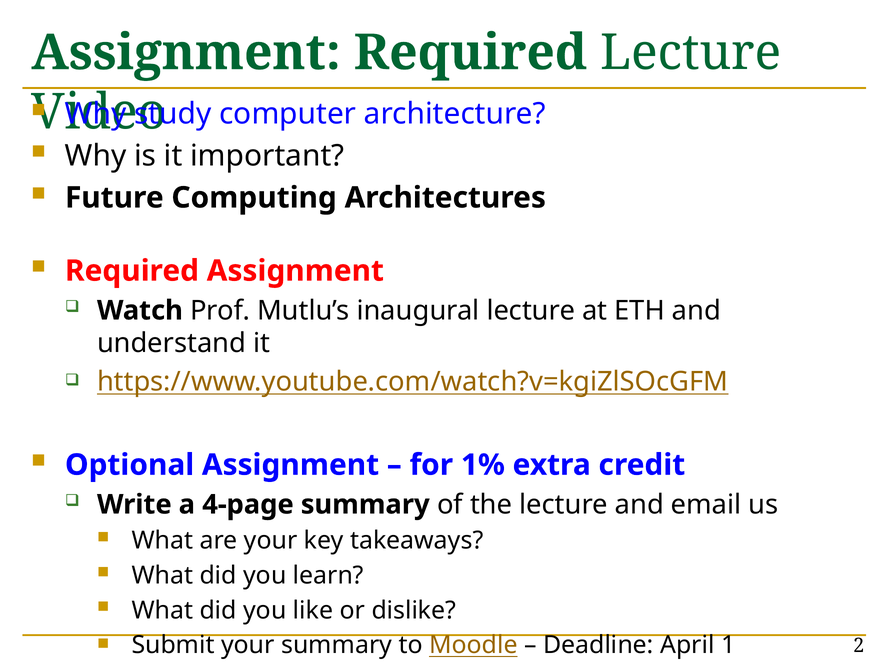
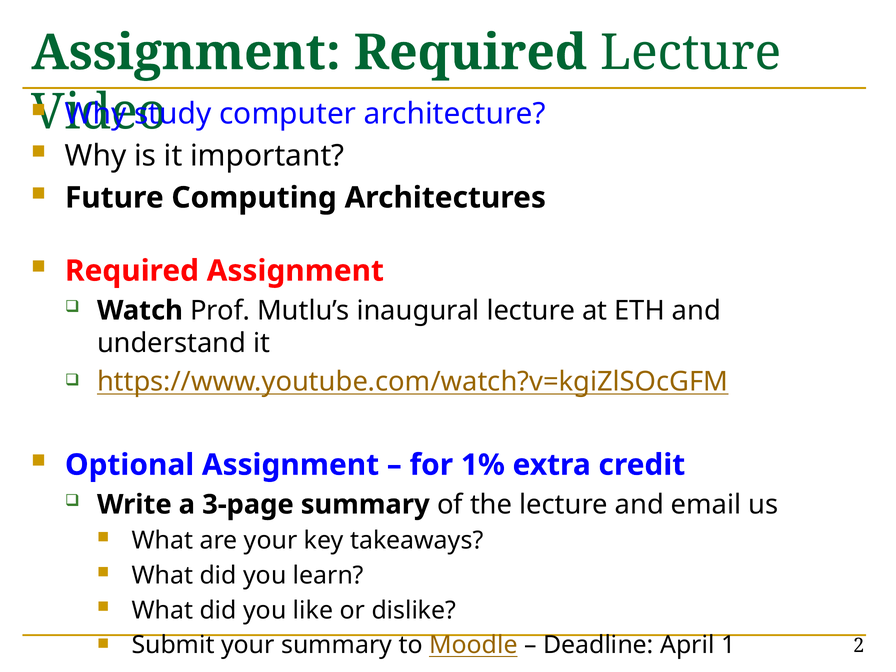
4-page: 4-page -> 3-page (248, 505)
